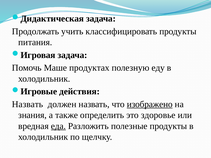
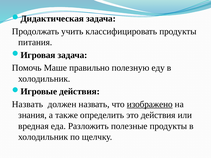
продуктах: продуктах -> правильно (89, 68)
это здоровье: здоровье -> действия (158, 115)
еда underline: present -> none (58, 126)
